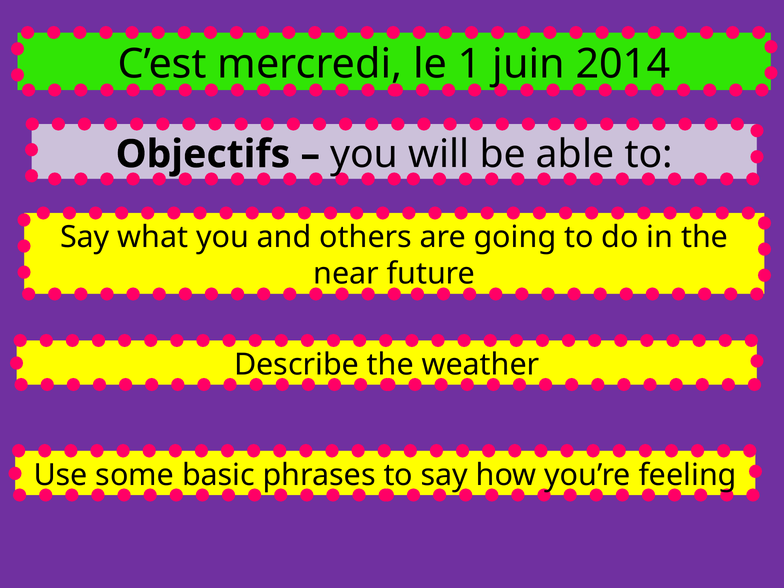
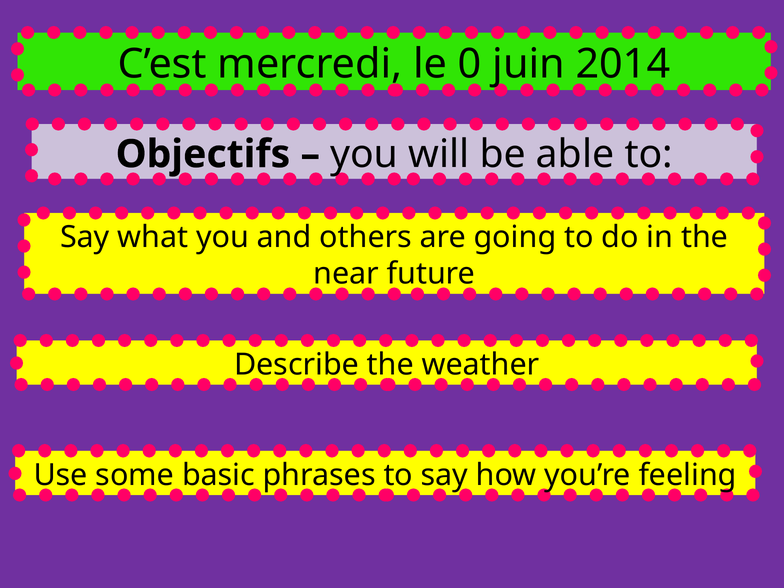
1: 1 -> 0 (470, 64)
